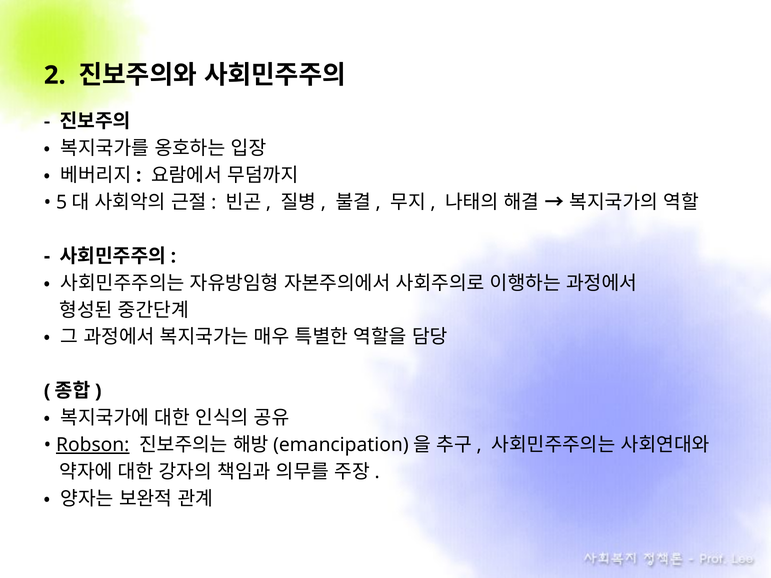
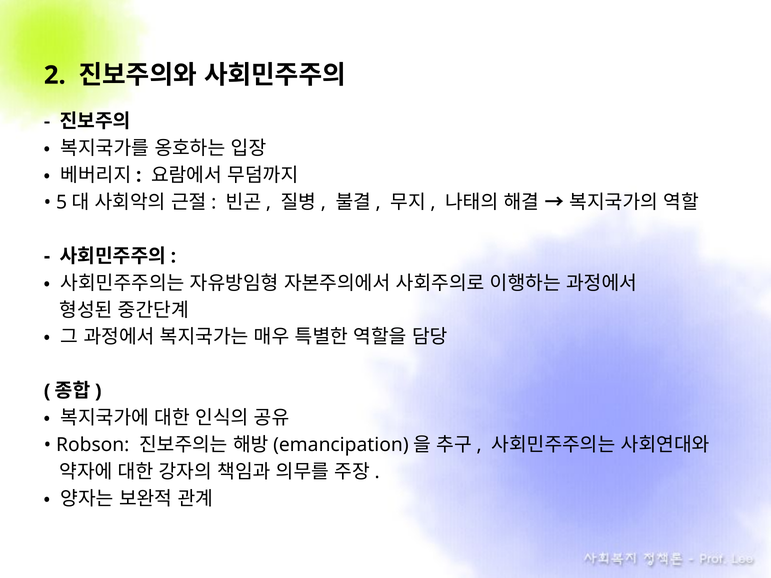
Robson underline: present -> none (93, 445)
